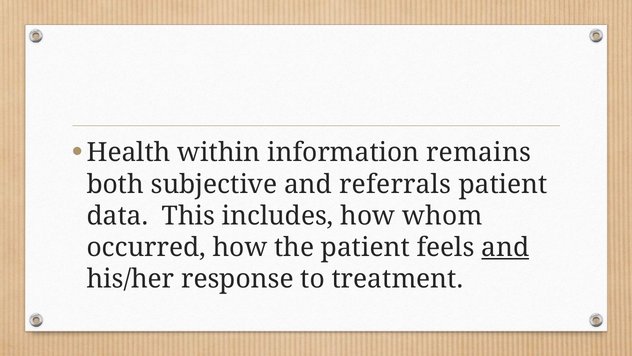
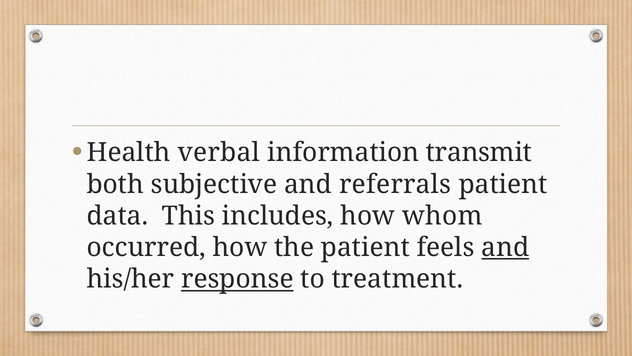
within: within -> verbal (219, 153)
remains: remains -> transmit (479, 153)
response underline: none -> present (237, 279)
